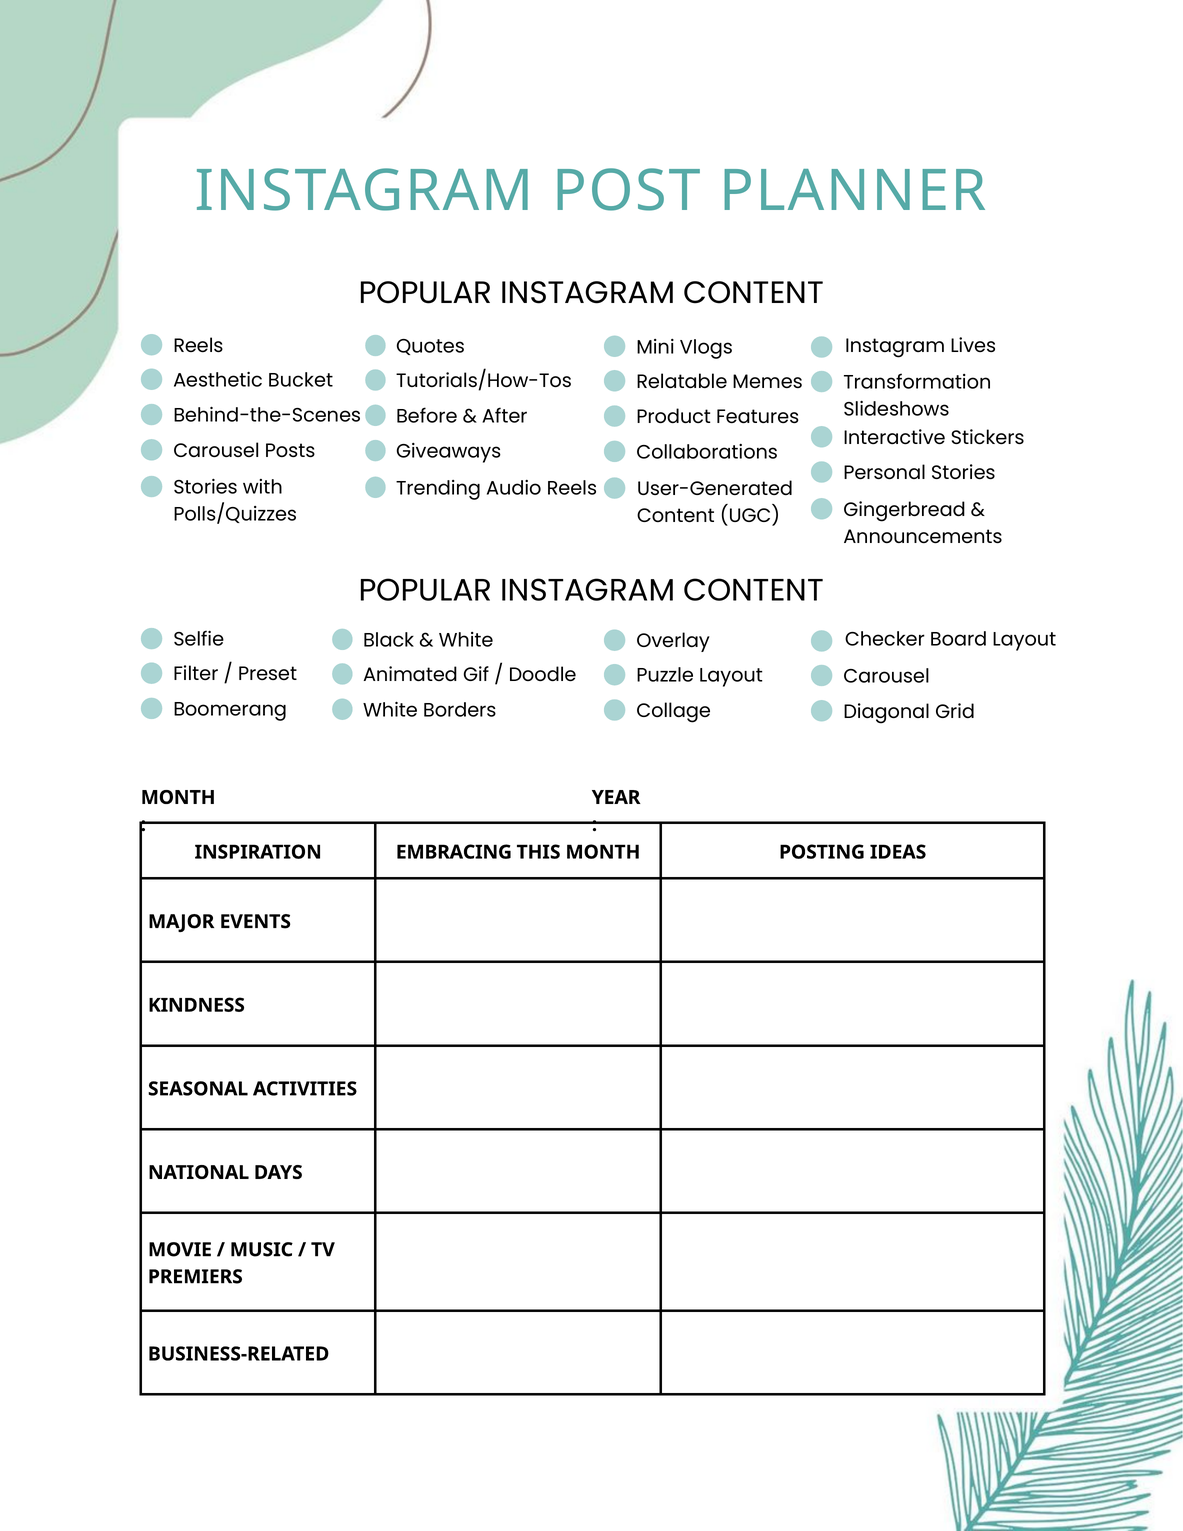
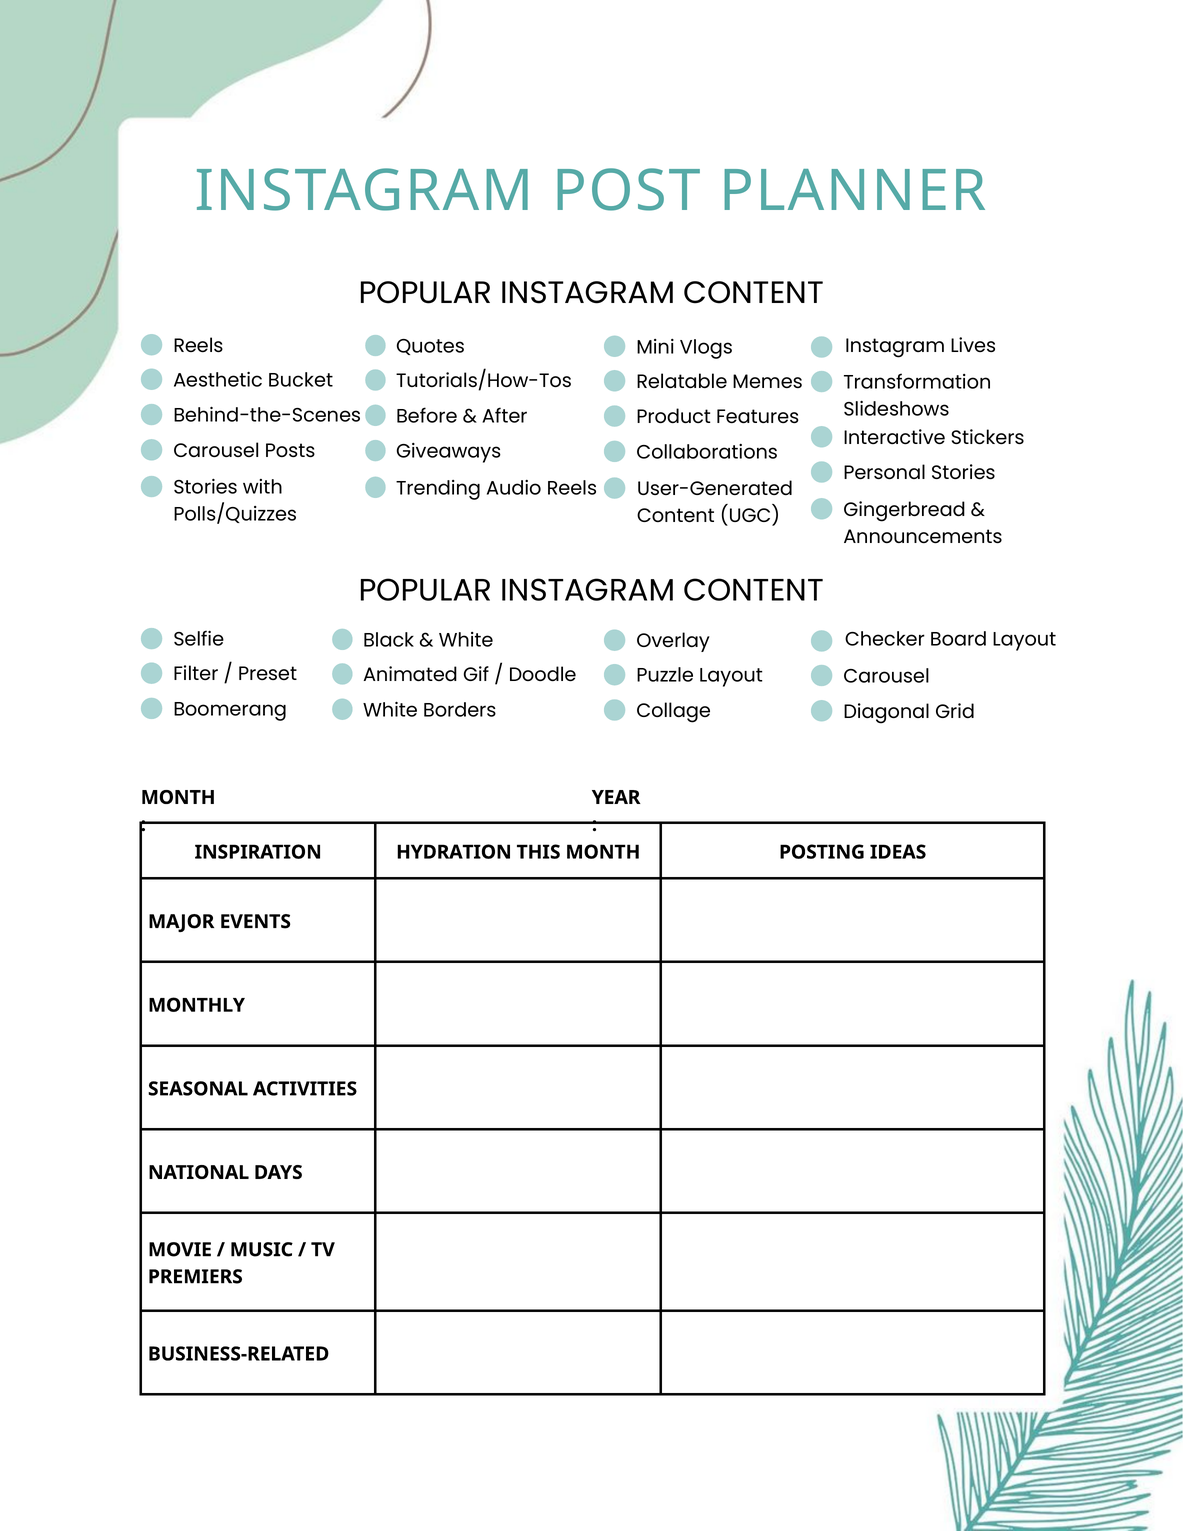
EMBRACING: EMBRACING -> HYDRATION (454, 852)
KINDNESS: KINDNESS -> MONTHLY (196, 1005)
